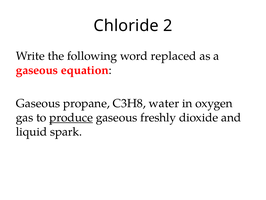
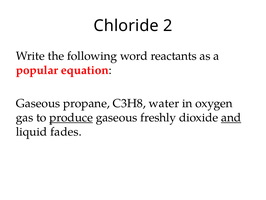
replaced: replaced -> reactants (174, 56)
gaseous: gaseous -> popular (37, 70)
and underline: none -> present (231, 117)
spark: spark -> fades (66, 131)
